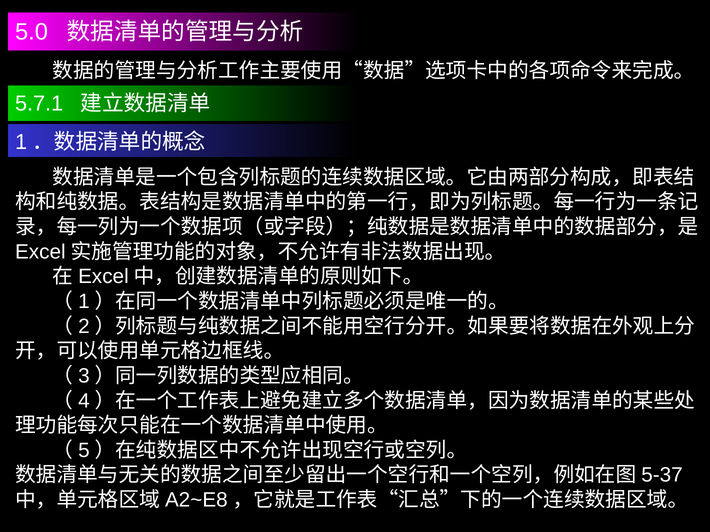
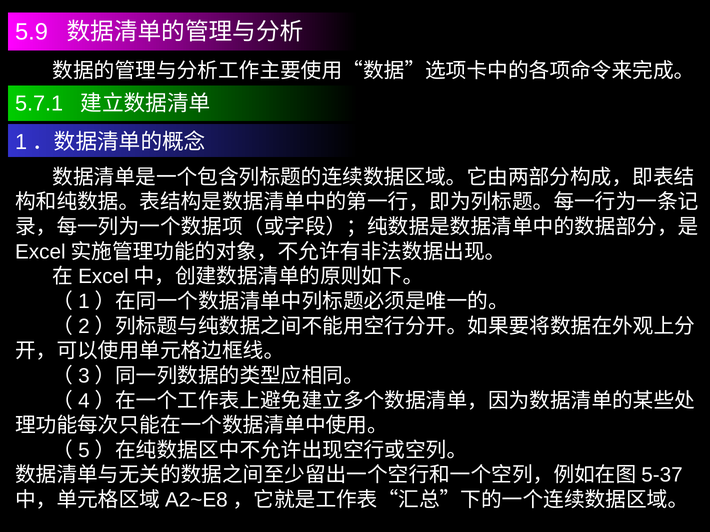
5.0: 5.0 -> 5.9 (32, 32)
